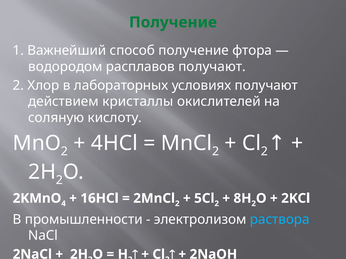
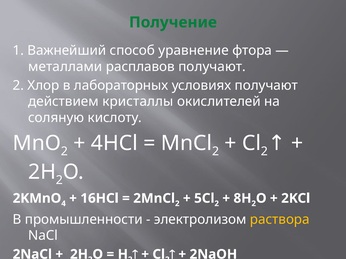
способ получение: получение -> уравнение (194, 51)
водородом: водородом -> металлами (65, 67)
раствора colour: light blue -> yellow (280, 220)
